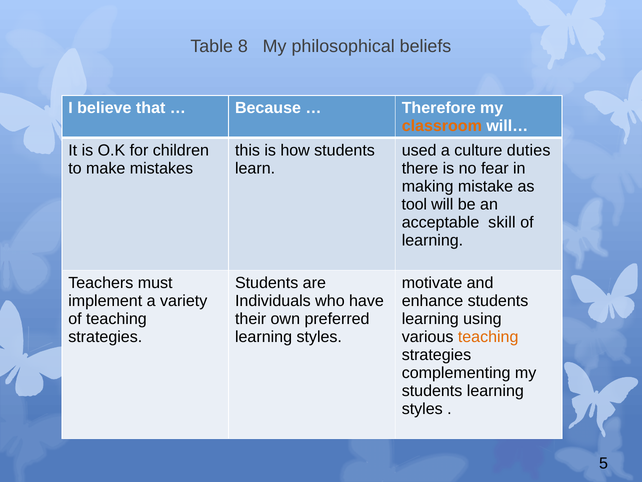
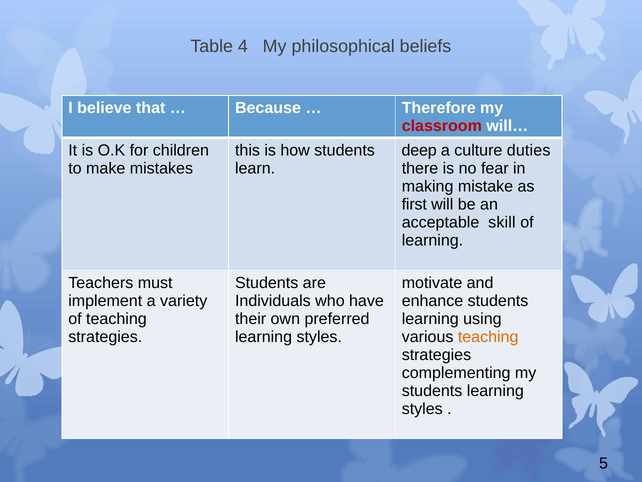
8: 8 -> 4 (243, 46)
classroom colour: orange -> red (442, 126)
used: used -> deep (419, 150)
tool: tool -> first (414, 204)
